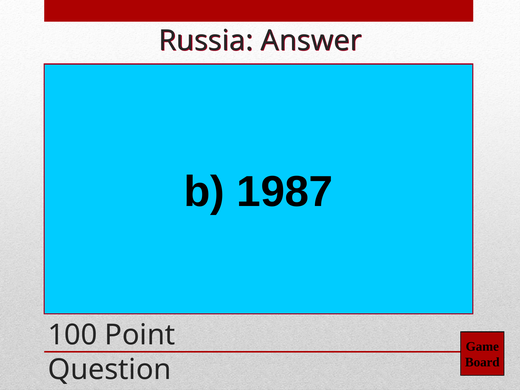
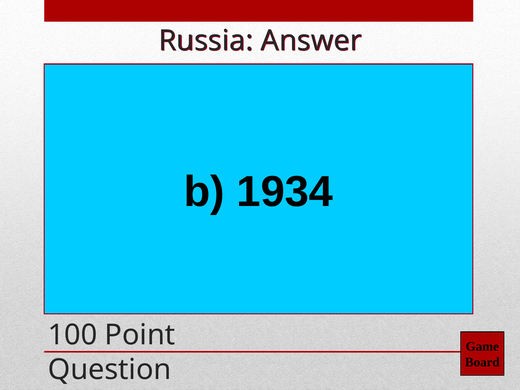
1987: 1987 -> 1934 (285, 192)
